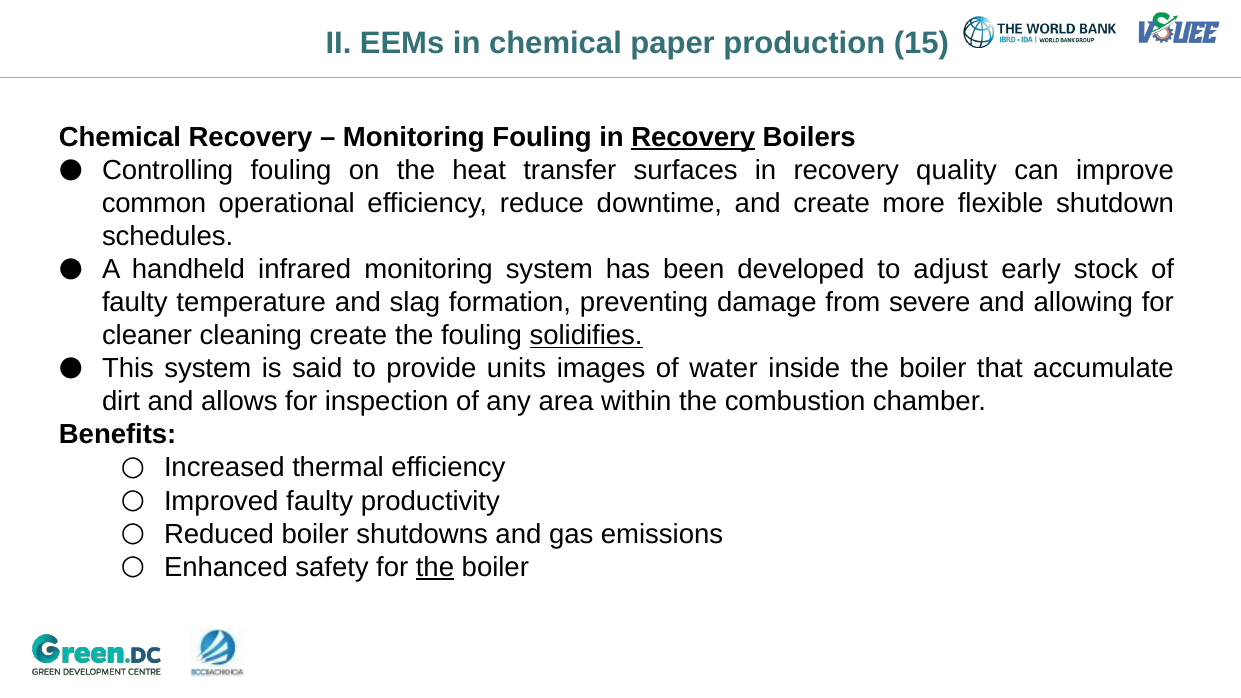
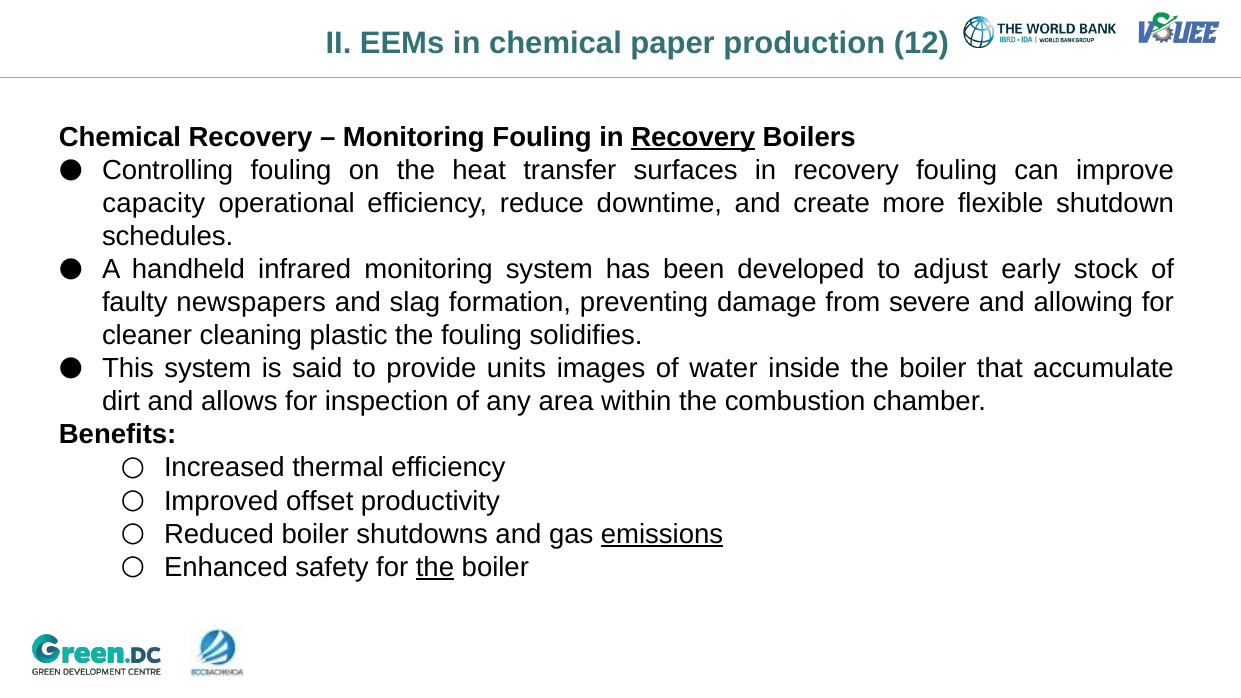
15: 15 -> 12 (921, 43)
recovery quality: quality -> fouling (957, 170)
common: common -> capacity (154, 203)
temperature: temperature -> newspapers (251, 303)
cleaning create: create -> plastic (349, 336)
solidifies underline: present -> none (586, 336)
Improved faulty: faulty -> offset (320, 501)
emissions underline: none -> present (662, 534)
